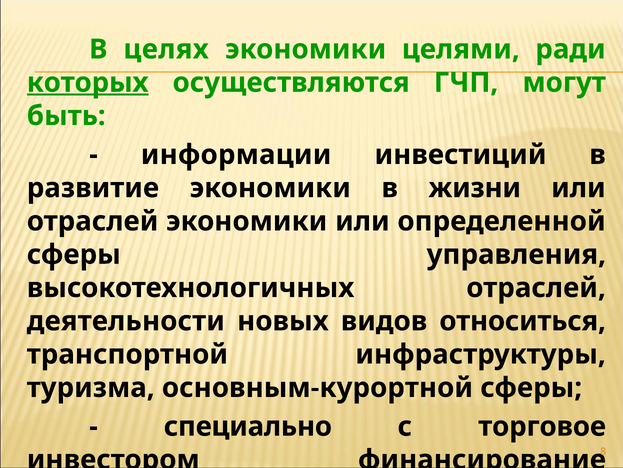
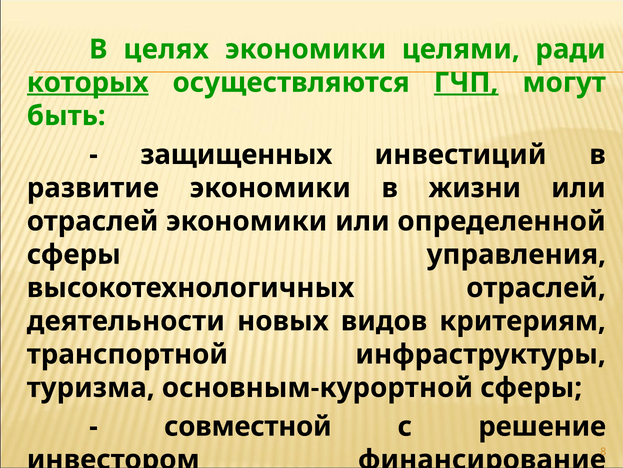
ГЧП underline: none -> present (466, 82)
информации: информации -> защищенных (236, 154)
относиться: относиться -> критериям (523, 321)
специально: специально -> совместной (248, 426)
торговое: торговое -> решение (542, 426)
